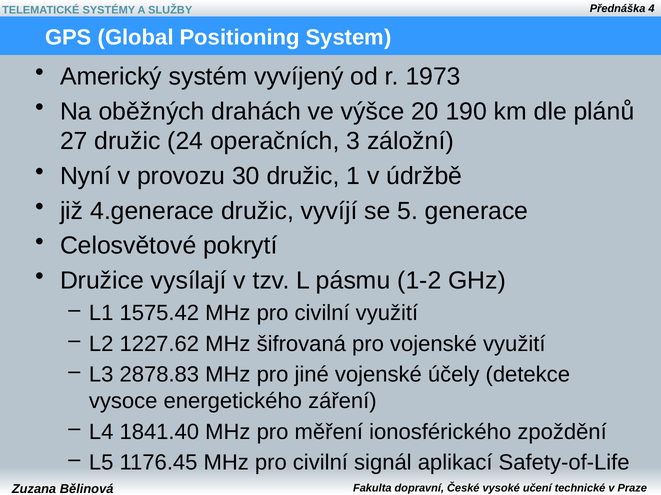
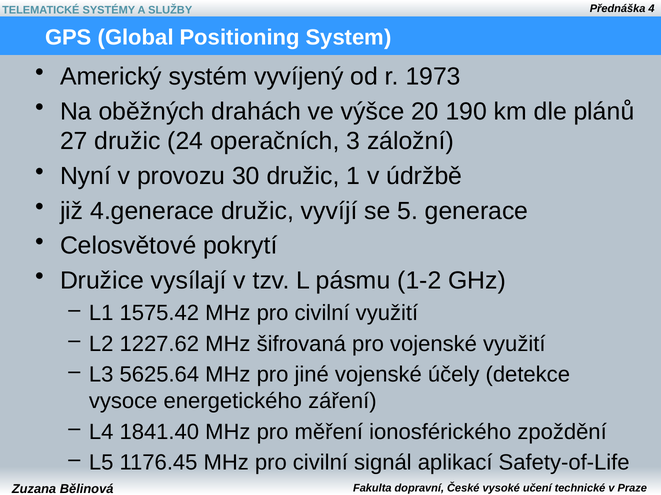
2878.83: 2878.83 -> 5625.64 (159, 375)
